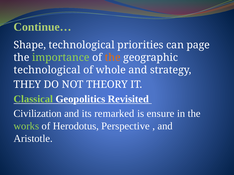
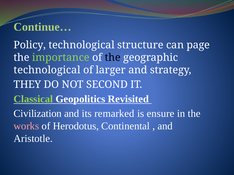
Shape: Shape -> Policy (30, 45)
priorities: priorities -> structure (140, 45)
the colour: orange -> black (113, 58)
whole: whole -> larger (111, 70)
THEORY: THEORY -> SECOND (107, 85)
works colour: light green -> pink (26, 126)
Perspective: Perspective -> Continental (126, 126)
